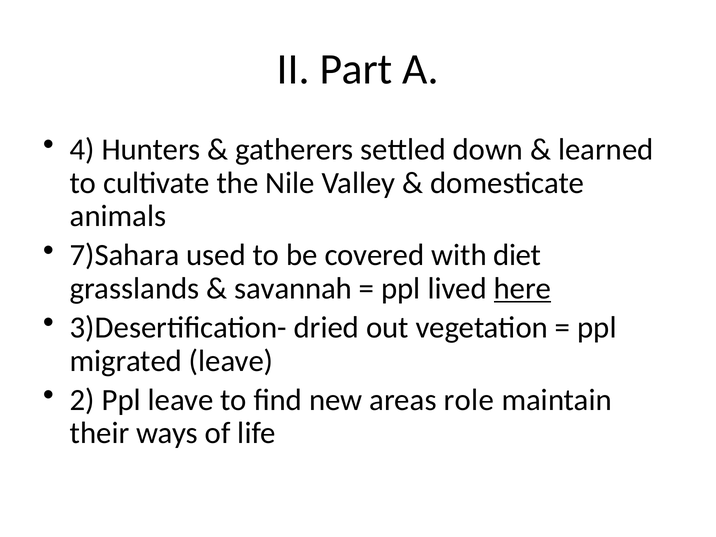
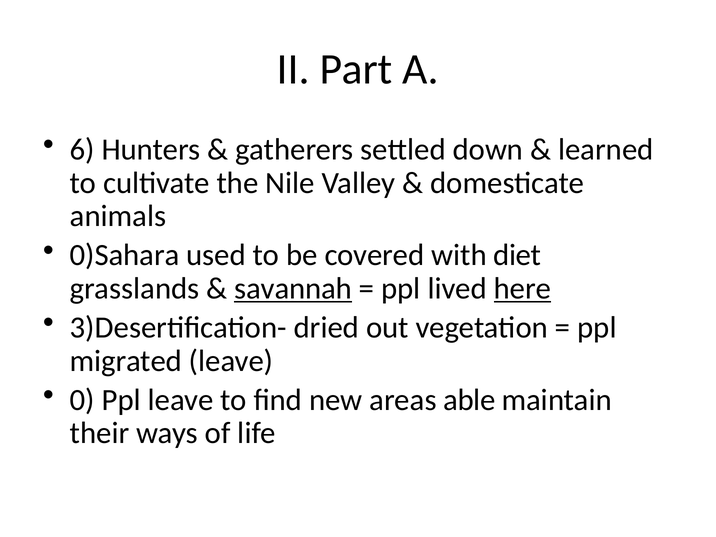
4: 4 -> 6 (82, 150)
7)Sahara: 7)Sahara -> 0)Sahara (125, 255)
savannah underline: none -> present (293, 289)
2: 2 -> 0 (82, 400)
role: role -> able (469, 400)
